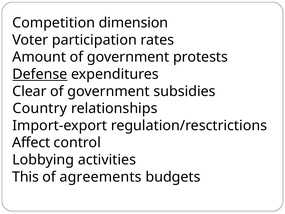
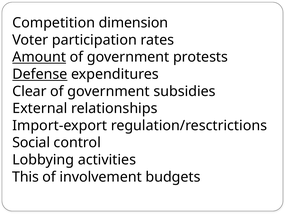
Amount underline: none -> present (39, 57)
Country: Country -> External (40, 108)
Affect: Affect -> Social (31, 143)
agreements: agreements -> involvement (101, 177)
